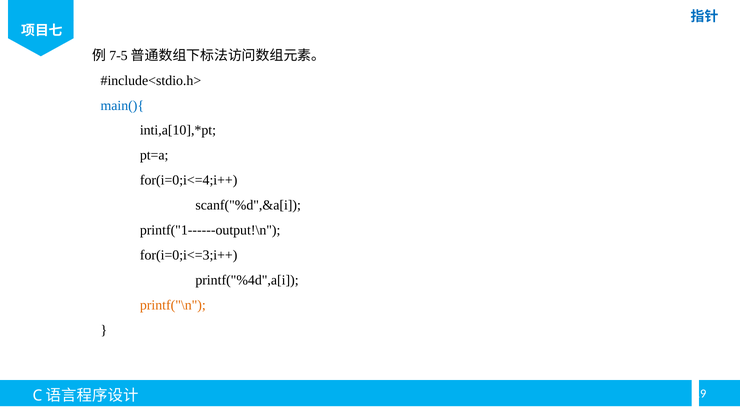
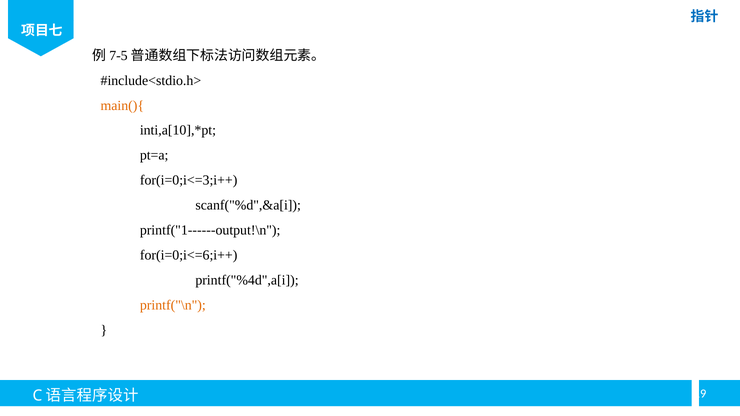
main(){ colour: blue -> orange (122, 106)
for(i=0;i<=4;i++: for(i=0;i<=4;i++ -> for(i=0;i<=3;i++ (189, 180)
for(i=0;i<=3;i++: for(i=0;i<=3;i++ -> for(i=0;i<=6;i++ (189, 255)
